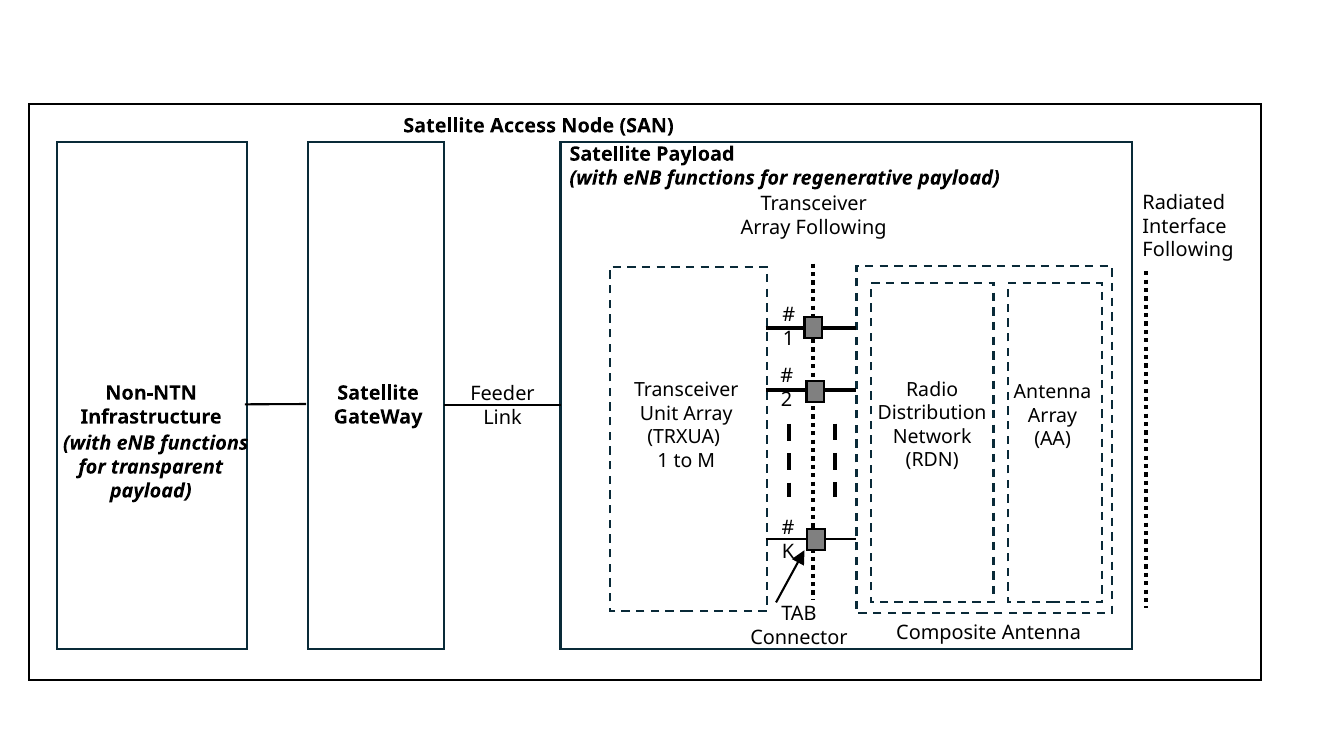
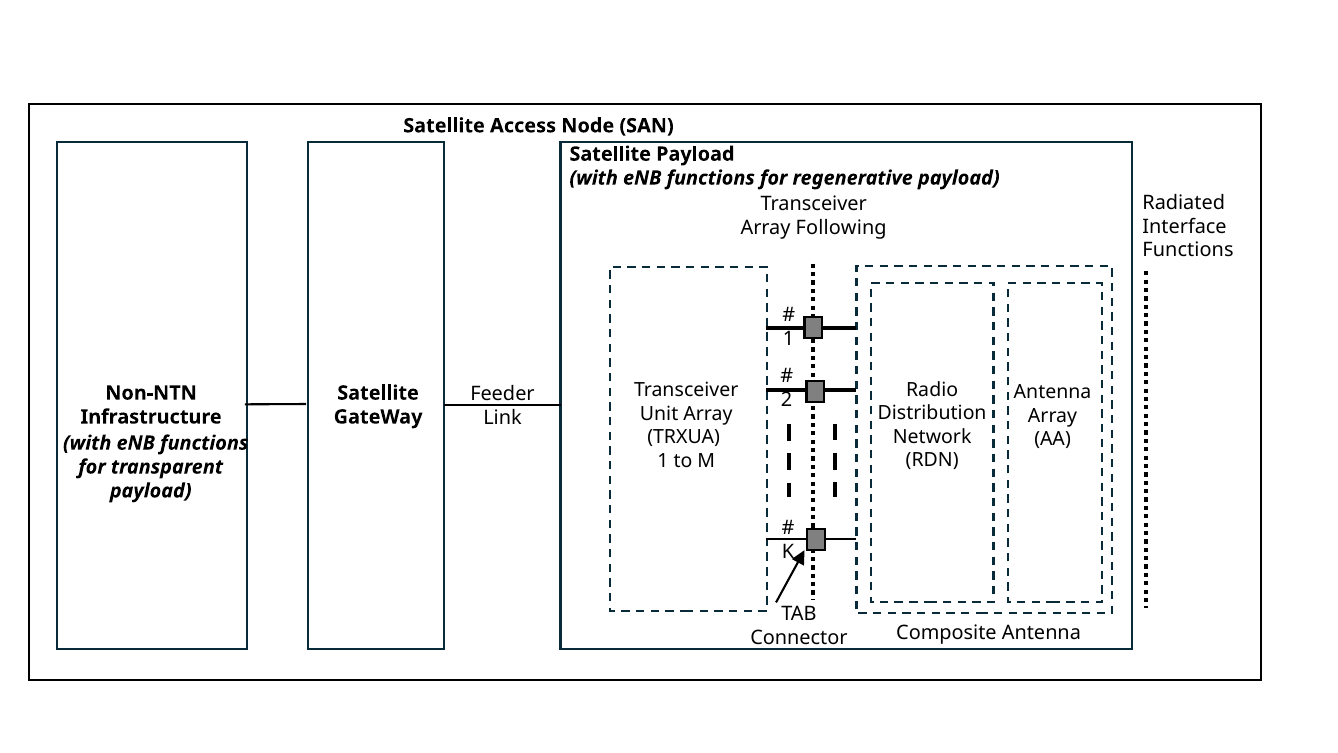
Following: Following -> Functions (1188, 250)
